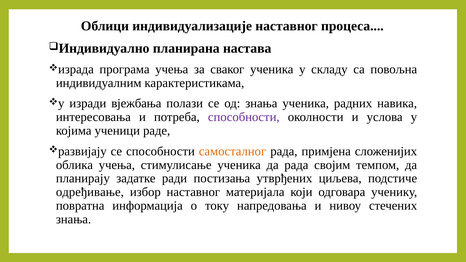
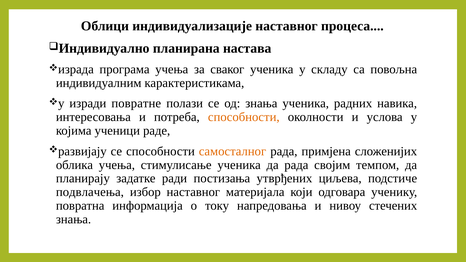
вјежбања: вјежбања -> повратне (136, 103)
способности colour: purple -> orange (244, 117)
одређивање: одређивање -> подвлачења (90, 192)
